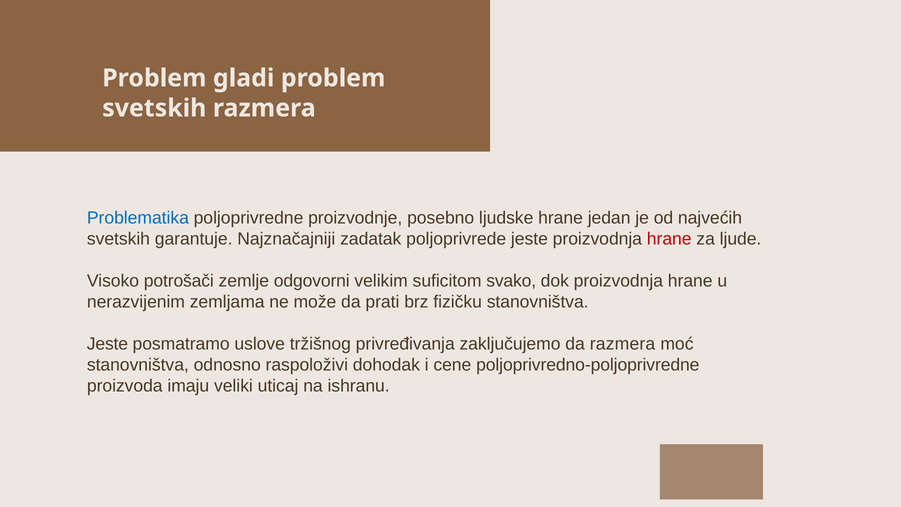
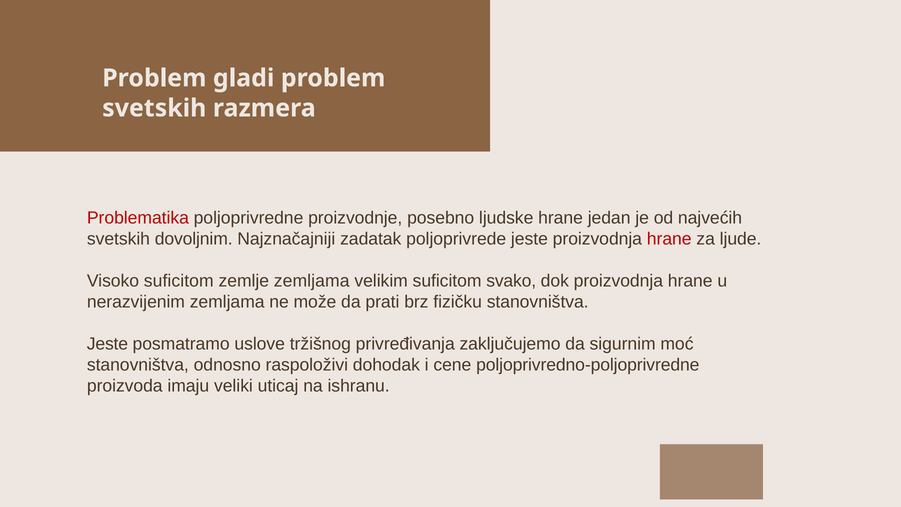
Problematika colour: blue -> red (138, 218)
garantuje: garantuje -> dovoljnim (194, 239)
Visoko potrošači: potrošači -> suficitom (179, 281)
zemlje odgovorni: odgovorni -> zemljama (312, 281)
da razmera: razmera -> sigurnim (623, 344)
